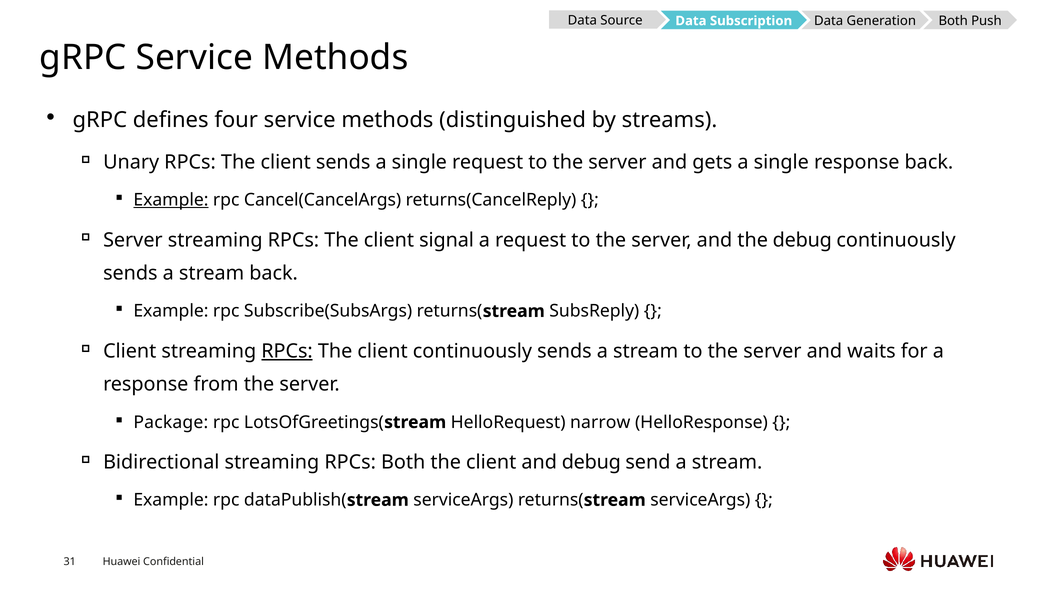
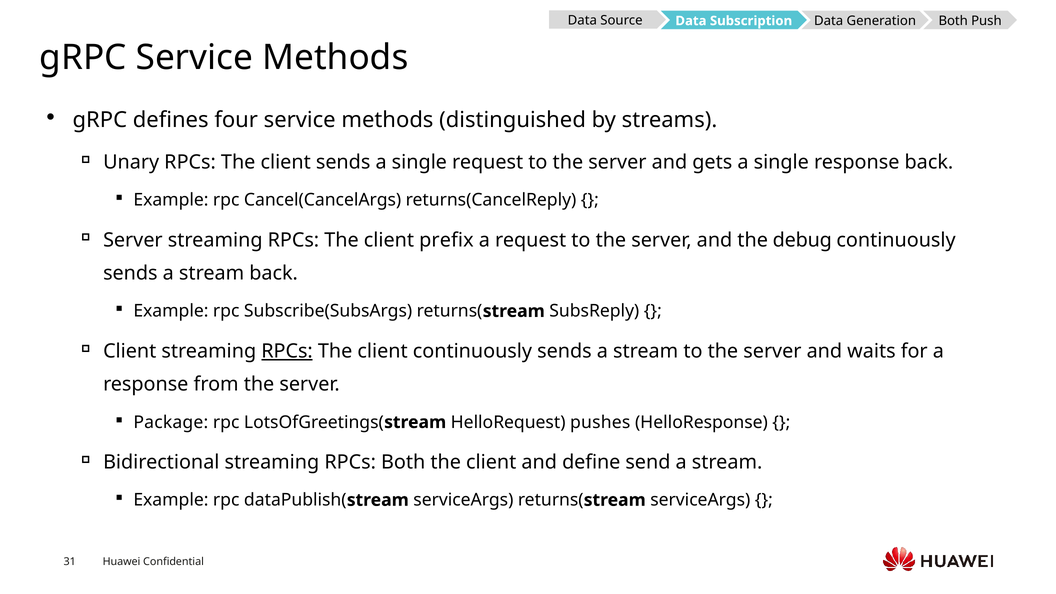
Example underline: present -> none (171, 200)
signal: signal -> prefix (446, 240)
narrow: narrow -> pushes (600, 422)
and debug: debug -> define (591, 462)
